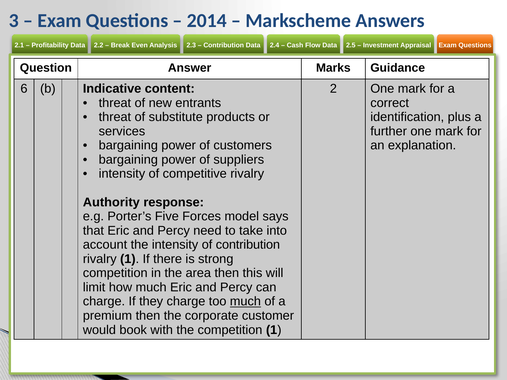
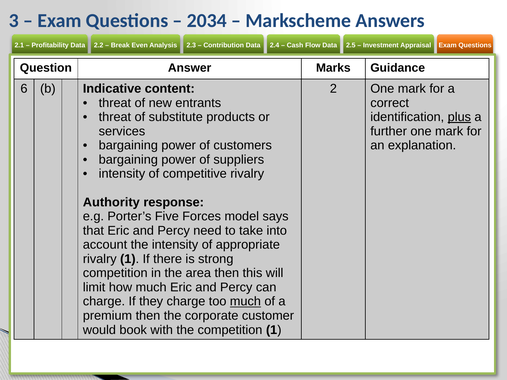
2014: 2014 -> 2034 (207, 21)
plus underline: none -> present (459, 117)
of contribution: contribution -> appropriate (248, 245)
